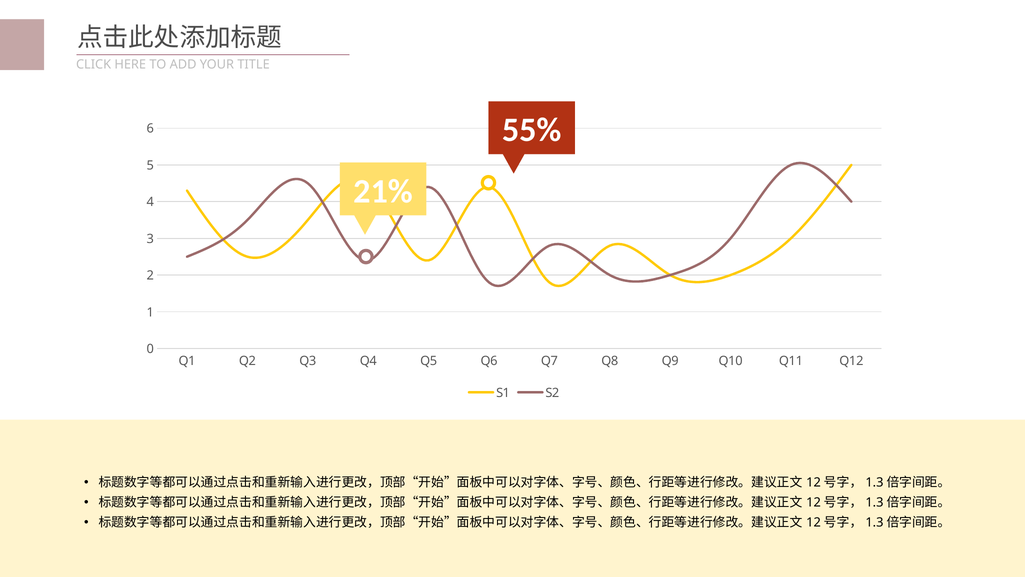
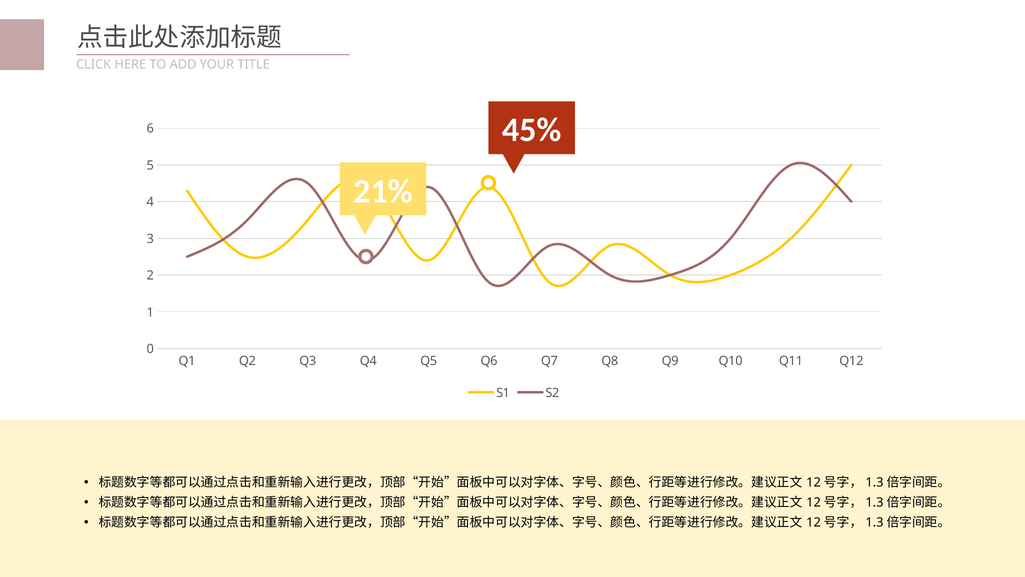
55%: 55% -> 45% (532, 130)
